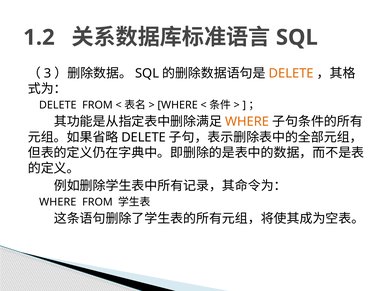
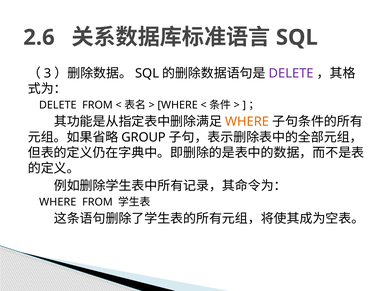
1.2: 1.2 -> 2.6 (39, 37)
DELETE colour: orange -> purple (291, 73)
DELETE: DELETE -> GROUP (144, 137)
